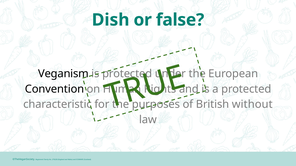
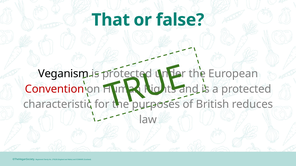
Dish: Dish -> That (111, 20)
Convention colour: black -> red (55, 89)
without: without -> reduces (252, 105)
